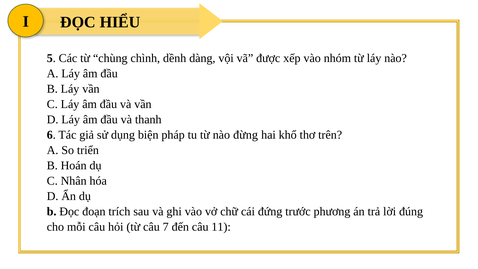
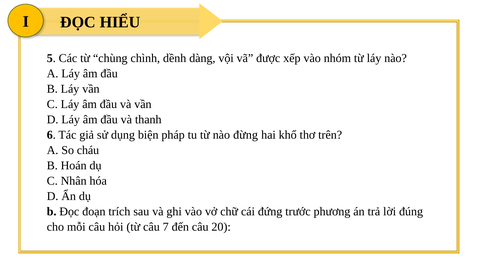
triển: triển -> cháu (88, 150)
11: 11 -> 20 (221, 227)
